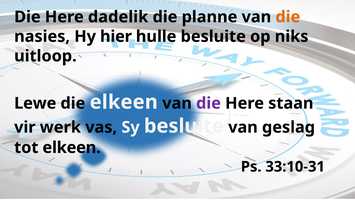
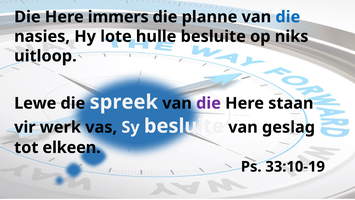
dadelik: dadelik -> immers (118, 17)
die colour: orange -> blue (288, 17)
hier: hier -> lote (116, 36)
die elkeen: elkeen -> spreek (124, 102)
33:10-31: 33:10-31 -> 33:10-19 (295, 166)
